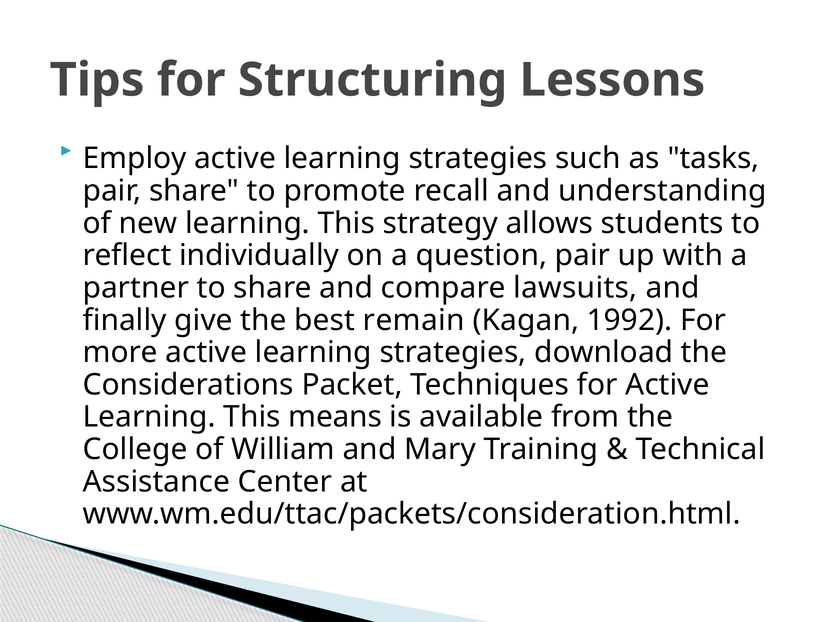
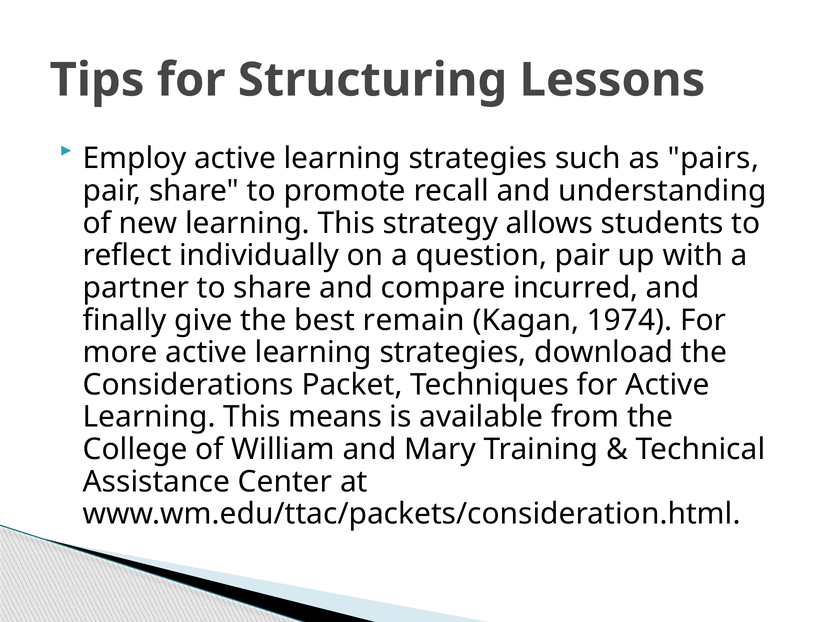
tasks: tasks -> pairs (713, 158)
lawsuits: lawsuits -> incurred (576, 288)
1992: 1992 -> 1974 (630, 320)
